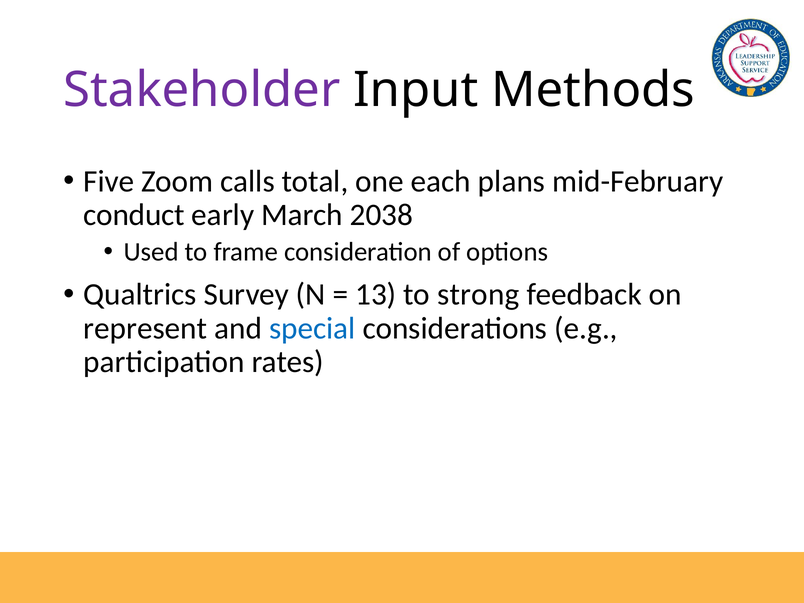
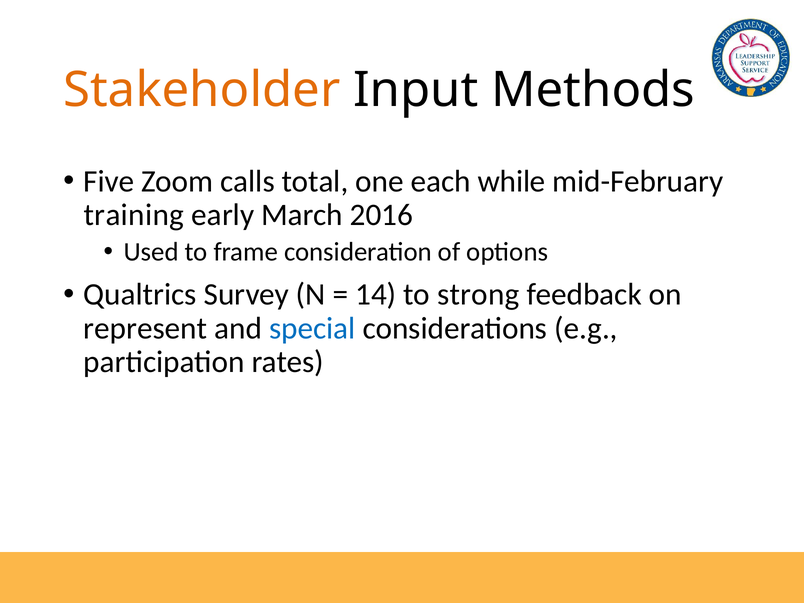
Stakeholder colour: purple -> orange (202, 90)
plans: plans -> while (512, 181)
conduct: conduct -> training (134, 215)
2038: 2038 -> 2016 (381, 215)
13: 13 -> 14 (376, 294)
